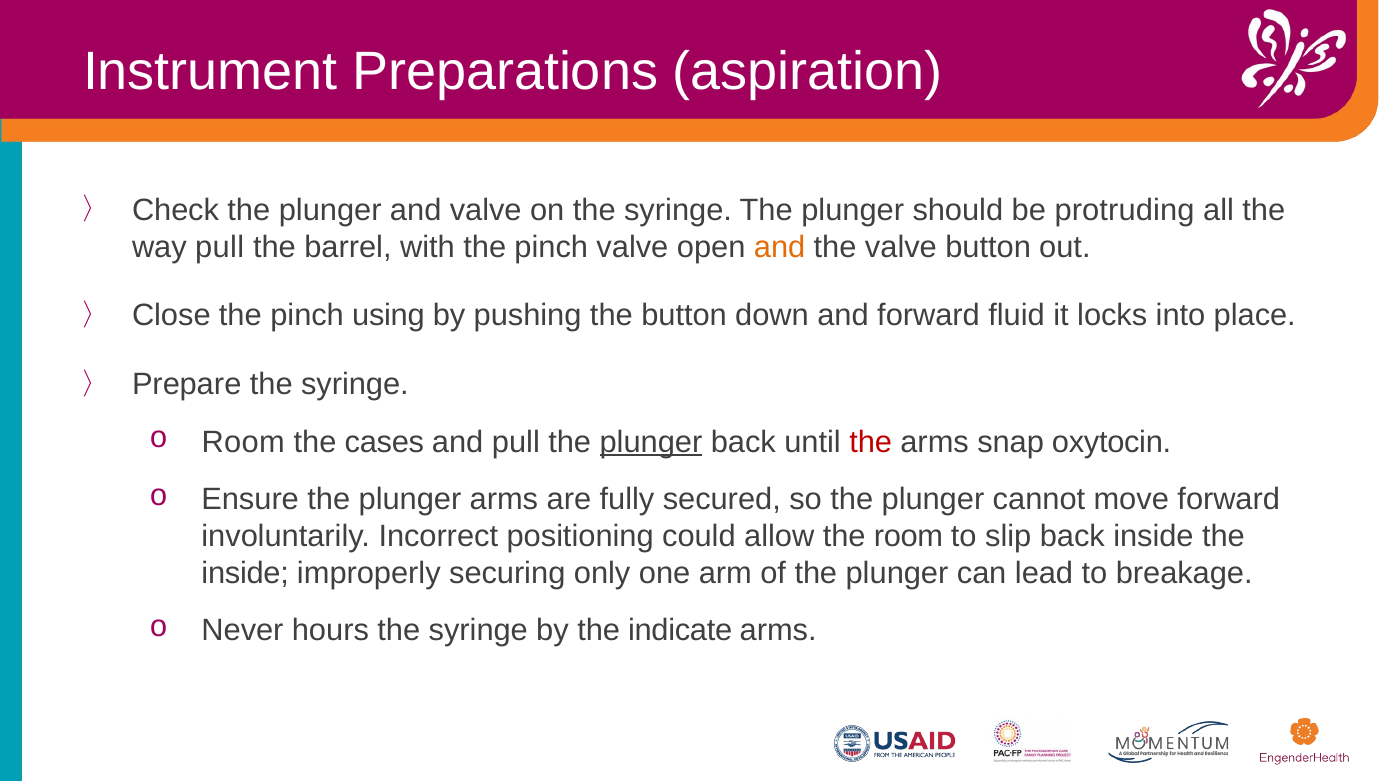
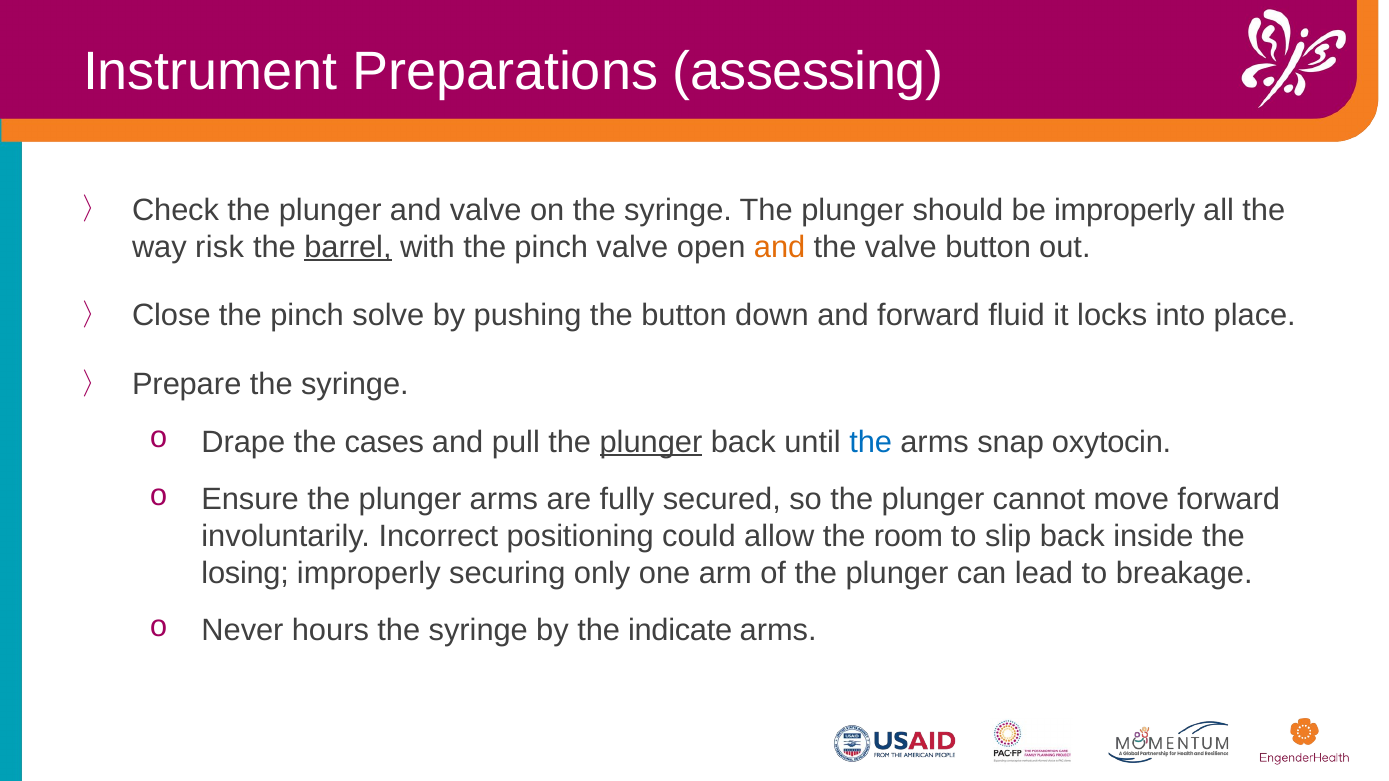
aspiration: aspiration -> assessing (808, 71)
be protruding: protruding -> improperly (1125, 210)
way pull: pull -> risk (220, 247)
barrel underline: none -> present (348, 247)
using: using -> solve (388, 316)
Room: Room -> Drape (243, 442)
the colour: red -> blue (871, 442)
inside: inside -> losing (245, 573)
